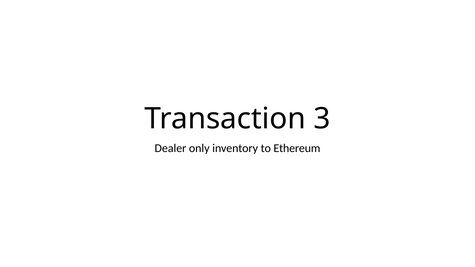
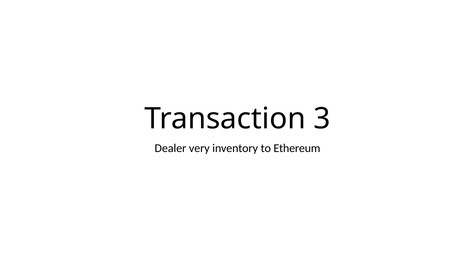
only: only -> very (199, 148)
